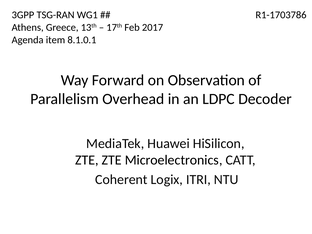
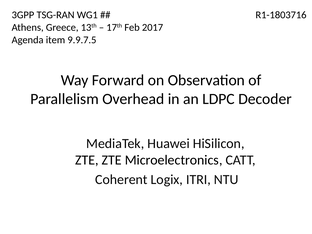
R1-1703786: R1-1703786 -> R1-1803716 (281, 15)
8.1.0.1: 8.1.0.1 -> 9.9.7.5 (82, 40)
